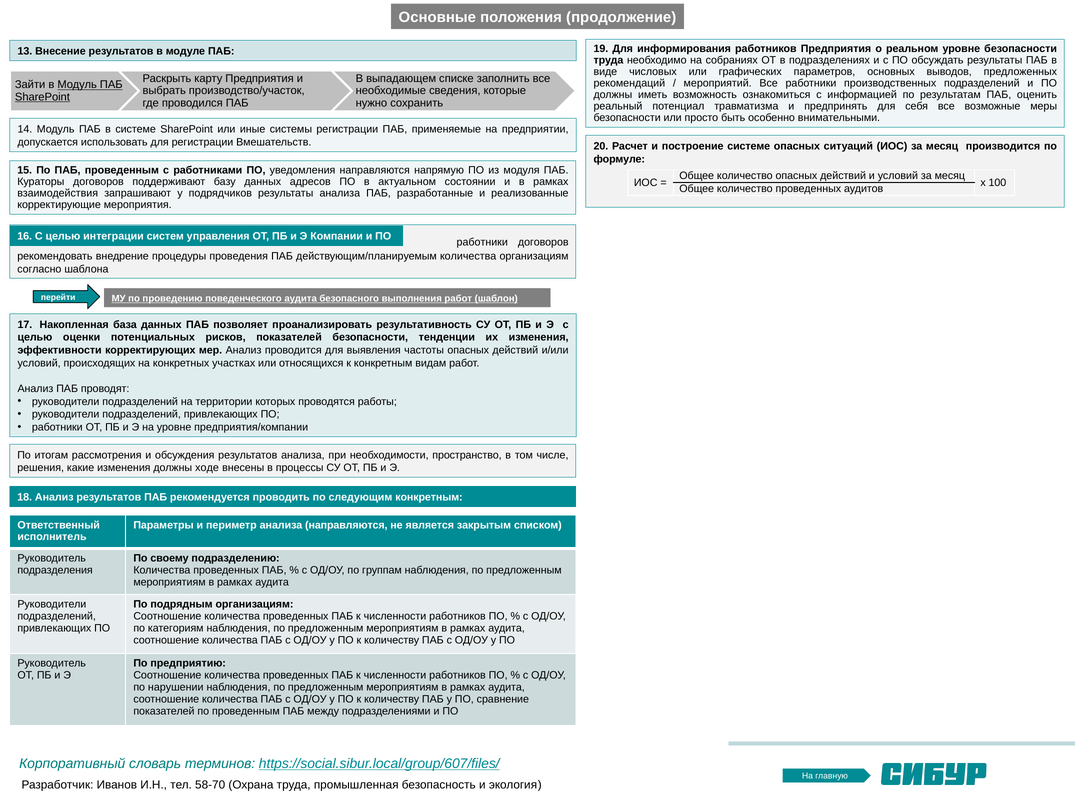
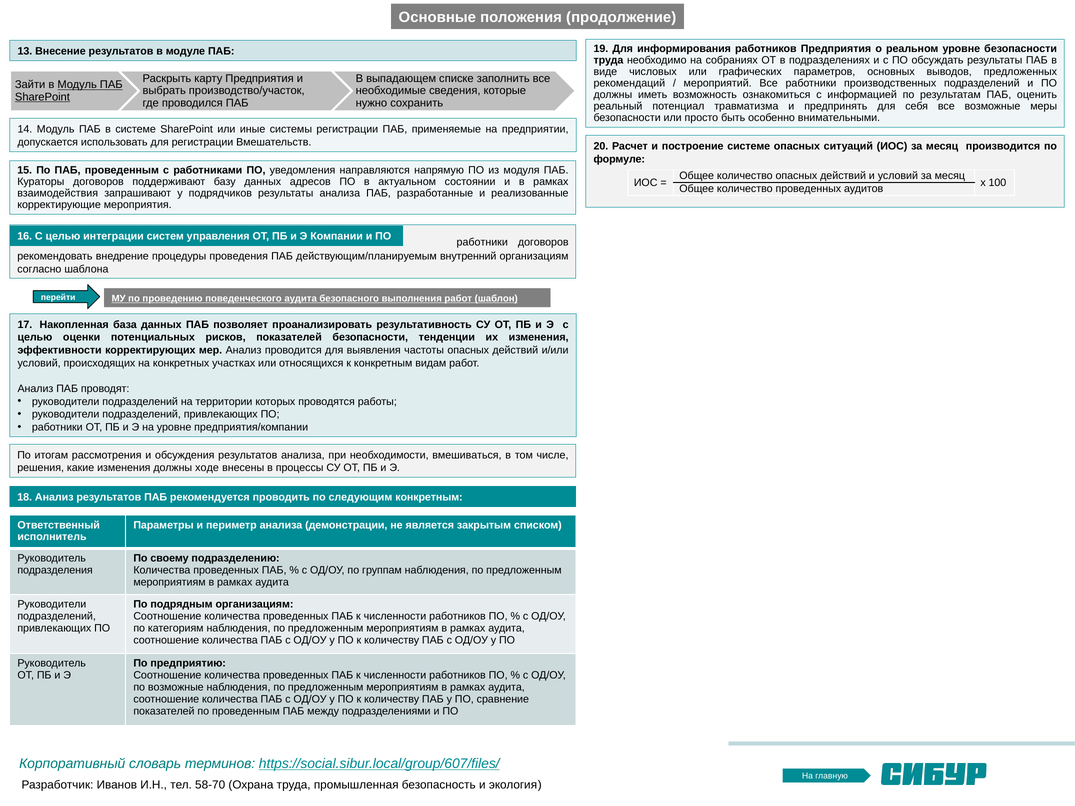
действующим/планируемым количества: количества -> внутренний (468, 256)
пространство: пространство -> вмешиваться (467, 455)
анализа направляются: направляются -> демонстрации (346, 525)
по нарушении: нарушении -> возможные (176, 687)
